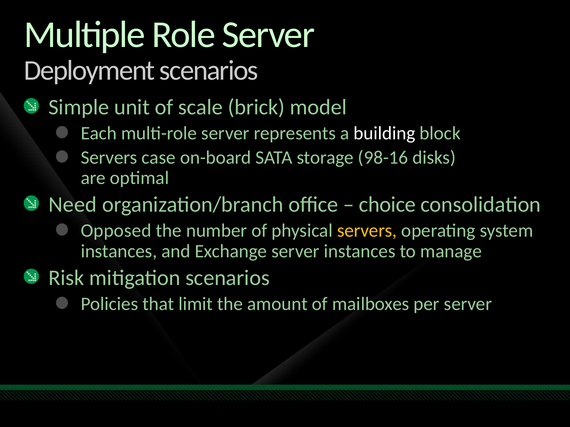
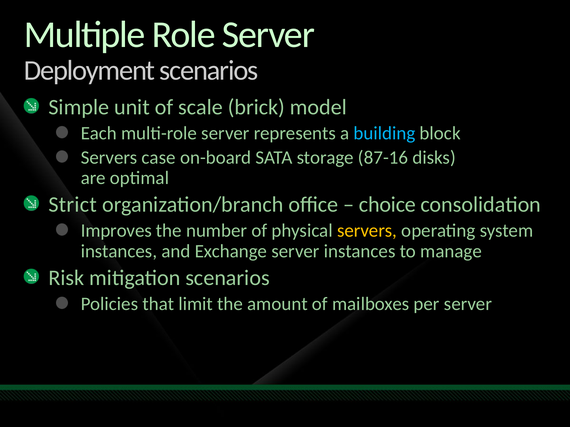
building colour: white -> light blue (384, 133)
98-16: 98-16 -> 87-16 (383, 158)
Need: Need -> Strict (73, 205)
Opposed: Opposed -> Improves (116, 231)
